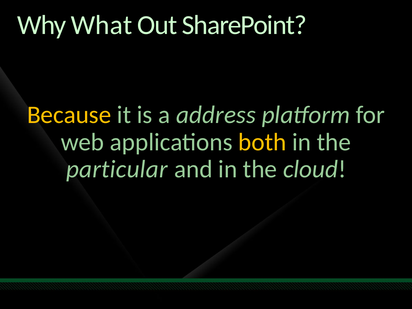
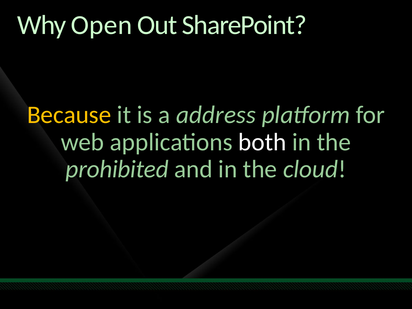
What: What -> Open (102, 25)
both colour: yellow -> white (262, 142)
particular: particular -> prohibited (117, 169)
